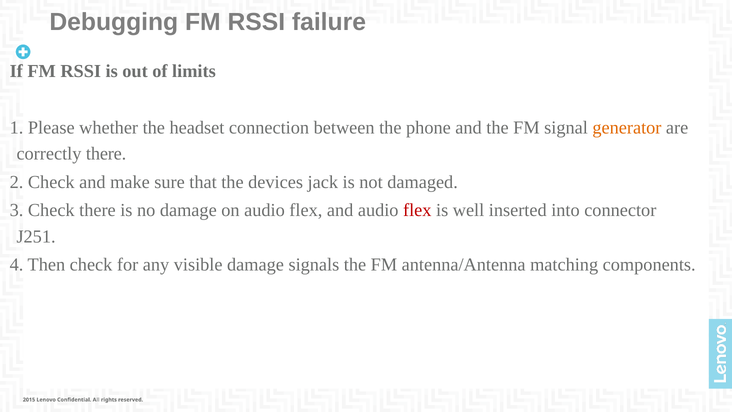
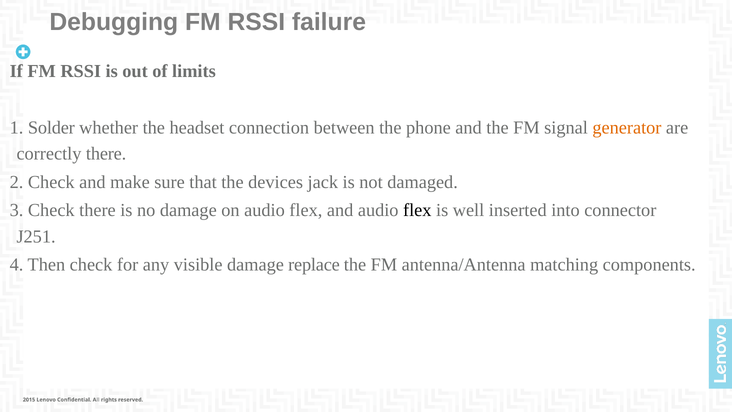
Please: Please -> Solder (51, 127)
flex colour: red -> black (417, 210)
signals: signals -> replace (314, 265)
